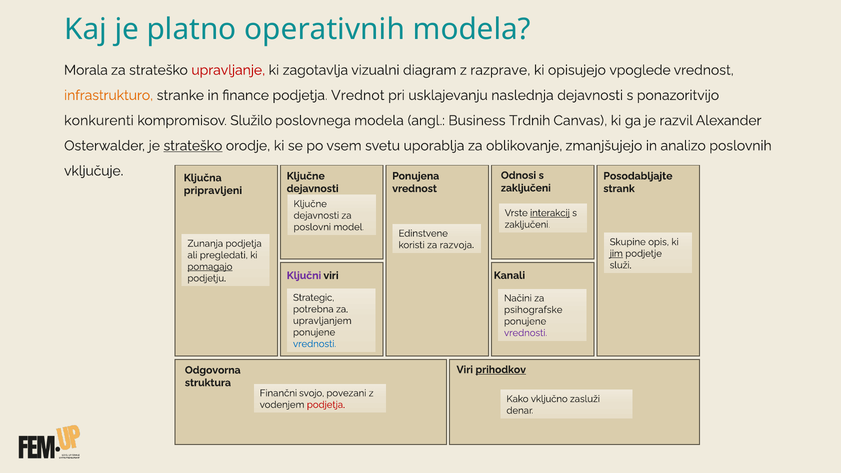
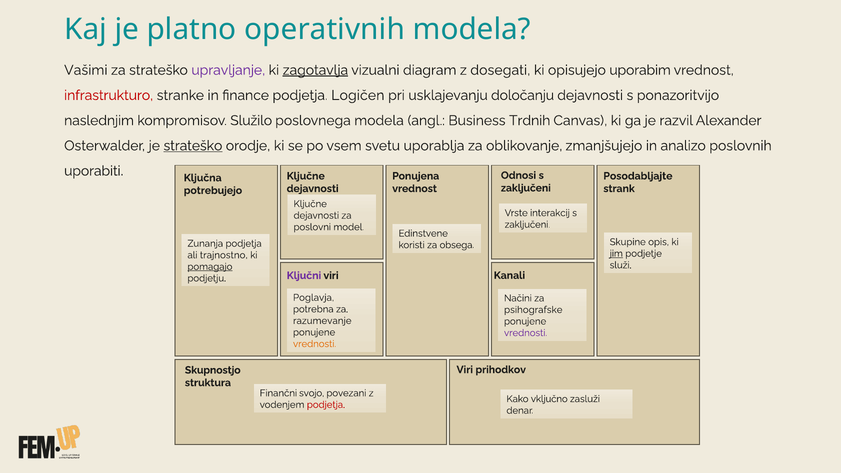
Morala: Morala -> Vašimi (86, 70)
upravljanje colour: red -> purple (228, 70)
zagotavlja underline: none -> present (315, 70)
razprave: razprave -> dosegati (500, 70)
vpoglede: vpoglede -> uporabim (640, 70)
infrastrukturo colour: orange -> red (109, 95)
Vrednot: Vrednot -> Logičen (358, 95)
naslednja: naslednja -> določanju (523, 95)
konkurenti: konkurenti -> naslednjim (99, 121)
vključuje: vključuje -> uporabiti (94, 171)
pripravljeni: pripravljeni -> potrebujejo (213, 190)
interakcij underline: present -> none (550, 213)
razvoja: razvoja -> obsega (457, 245)
pregledati: pregledati -> trajnostno (224, 255)
Strategic: Strategic -> Poglavja (314, 298)
upravljanjem: upravljanjem -> razumevanje (322, 321)
vrednosti colour: blue -> orange (315, 344)
prihodkov underline: present -> none (501, 370)
Odgovorna: Odgovorna -> Skupnostjo (213, 370)
